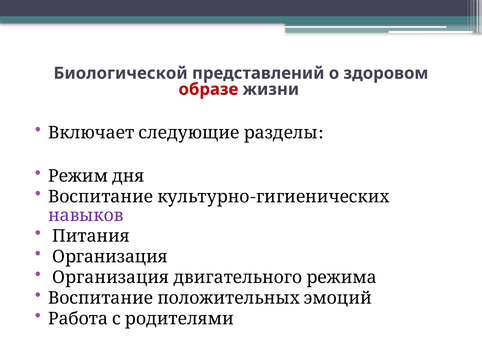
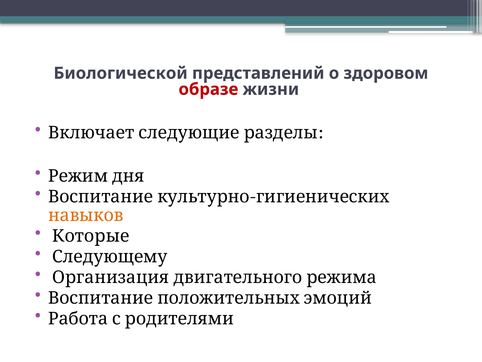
навыков colour: purple -> orange (86, 215)
Питания: Питания -> Которые (91, 236)
Организация: Организация -> Следующему (110, 256)
